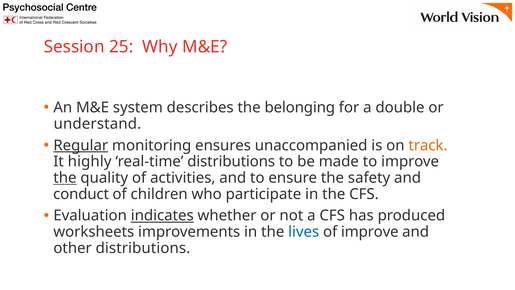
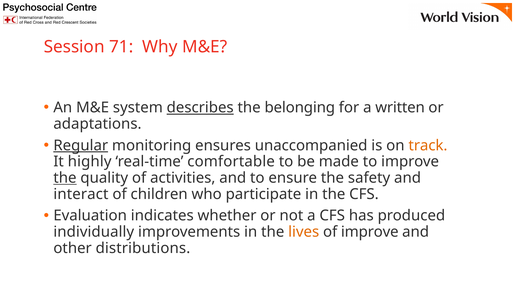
25: 25 -> 71 (121, 47)
describes underline: none -> present (200, 107)
double: double -> written (400, 107)
understand: understand -> adaptations (97, 124)
real-time distributions: distributions -> comfortable (231, 161)
conduct: conduct -> interact (81, 194)
indicates underline: present -> none (162, 215)
worksheets: worksheets -> individually (94, 232)
lives colour: blue -> orange (304, 232)
